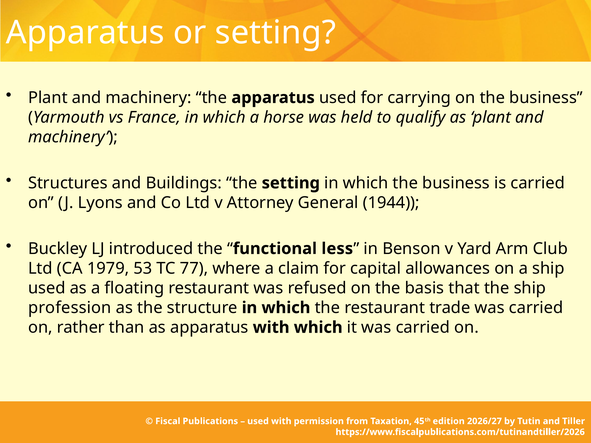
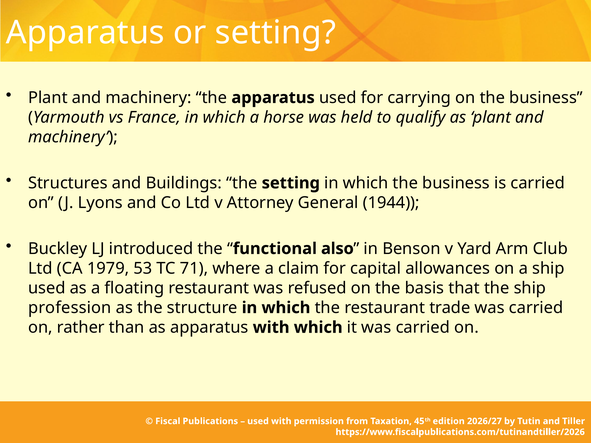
less: less -> also (337, 249)
77: 77 -> 71 (194, 268)
